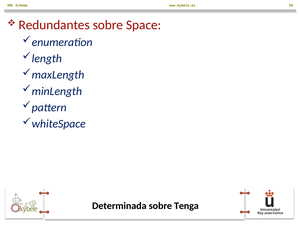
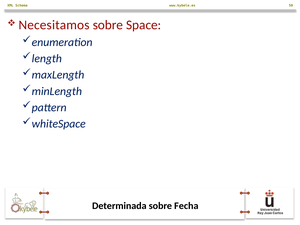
Redundantes: Redundantes -> Necesitamos (54, 25)
Tenga: Tenga -> Fecha (186, 206)
